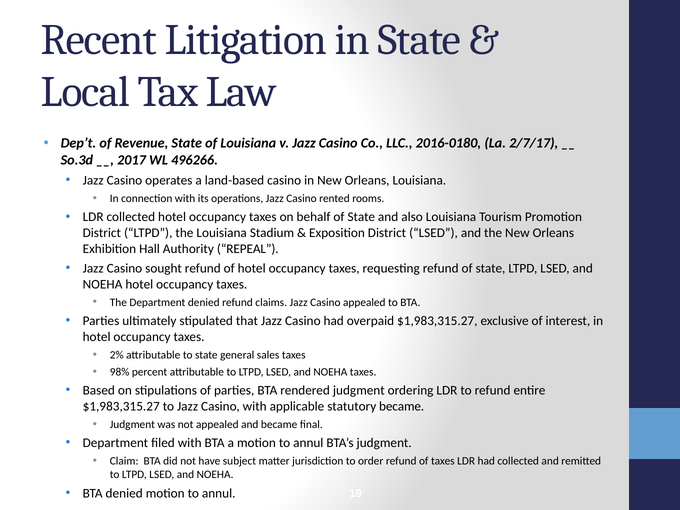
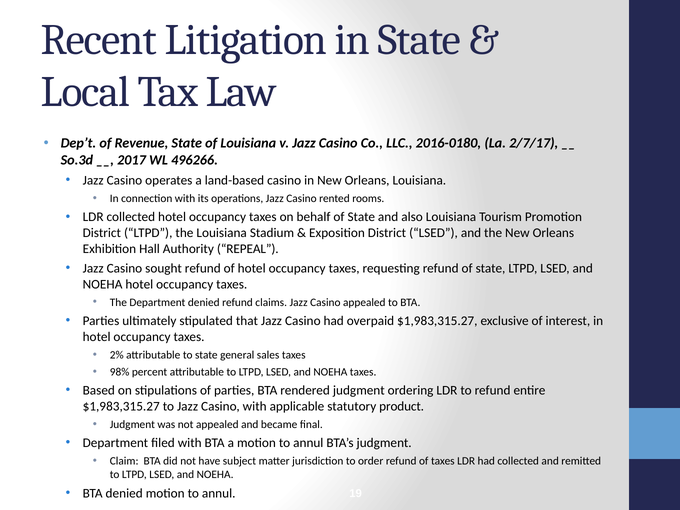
statutory became: became -> product (402, 406)
